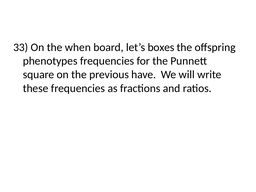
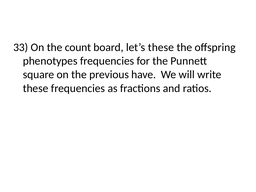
when: when -> count (78, 47)
let’s boxes: boxes -> these (161, 47)
